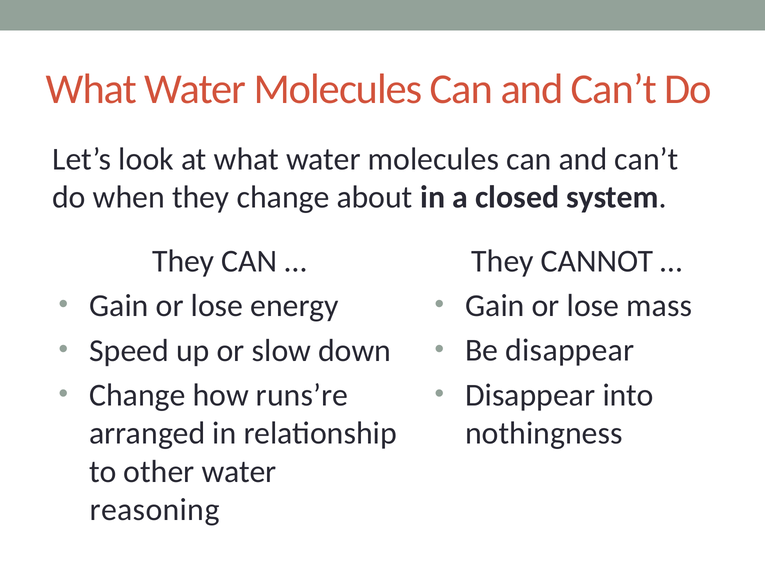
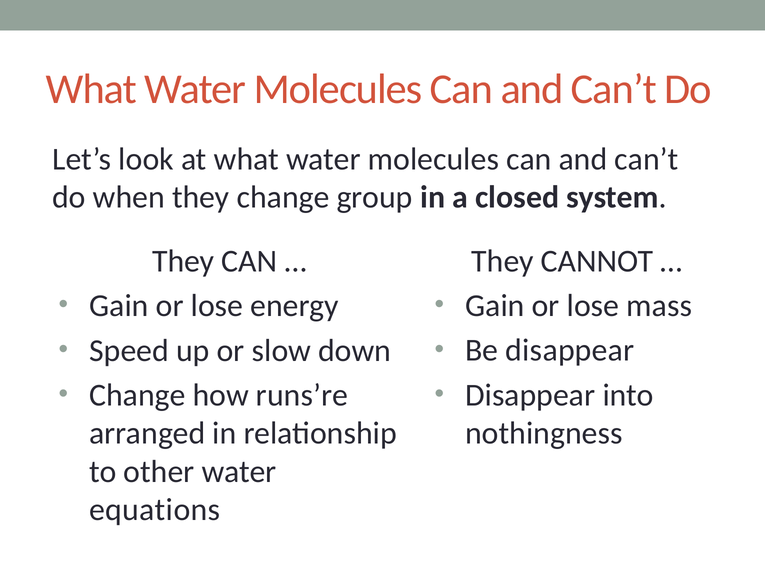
about: about -> group (375, 197)
reasoning: reasoning -> equations (155, 510)
